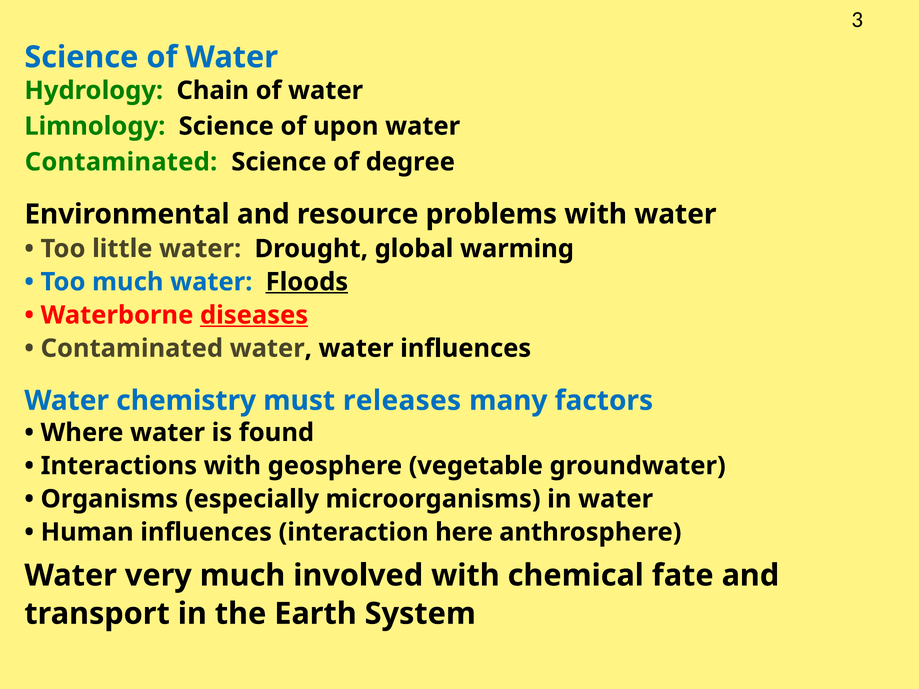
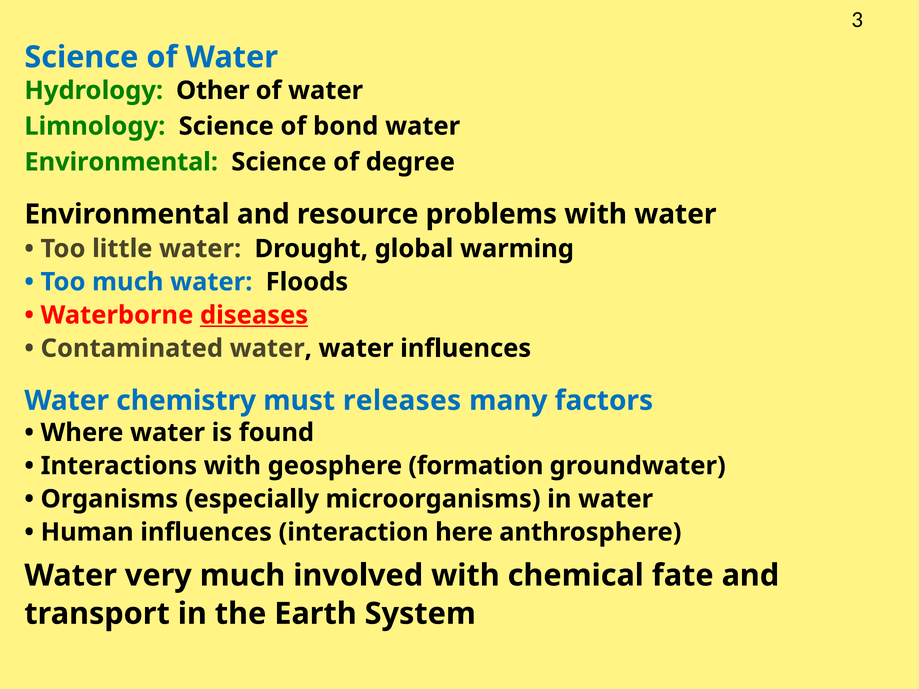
Chain: Chain -> Other (213, 91)
upon: upon -> bond (346, 126)
Contaminated: Contaminated -> Environmental (121, 162)
Floods underline: present -> none (307, 282)
vegetable: vegetable -> formation (476, 466)
